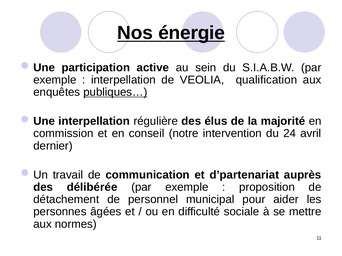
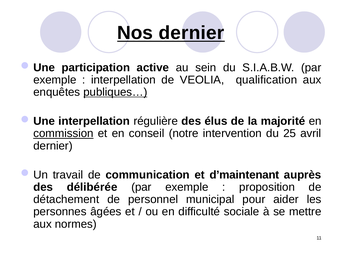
Nos énergie: énergie -> dernier (191, 33)
commission underline: none -> present (63, 134)
24: 24 -> 25 (290, 134)
d’partenariat: d’partenariat -> d’maintenant (244, 175)
